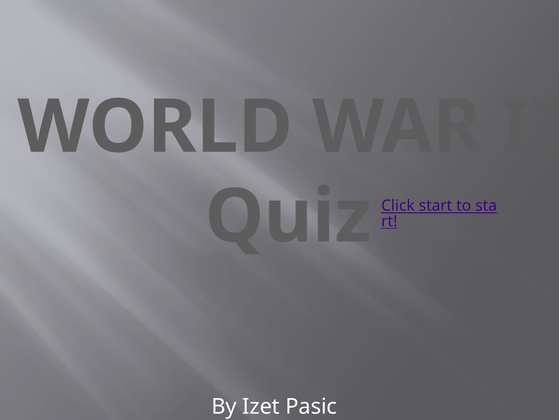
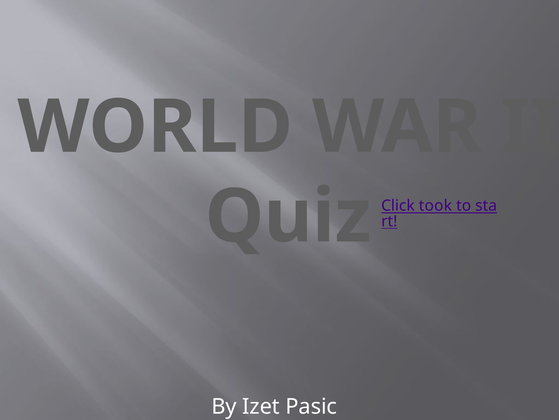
start: start -> took (435, 205)
